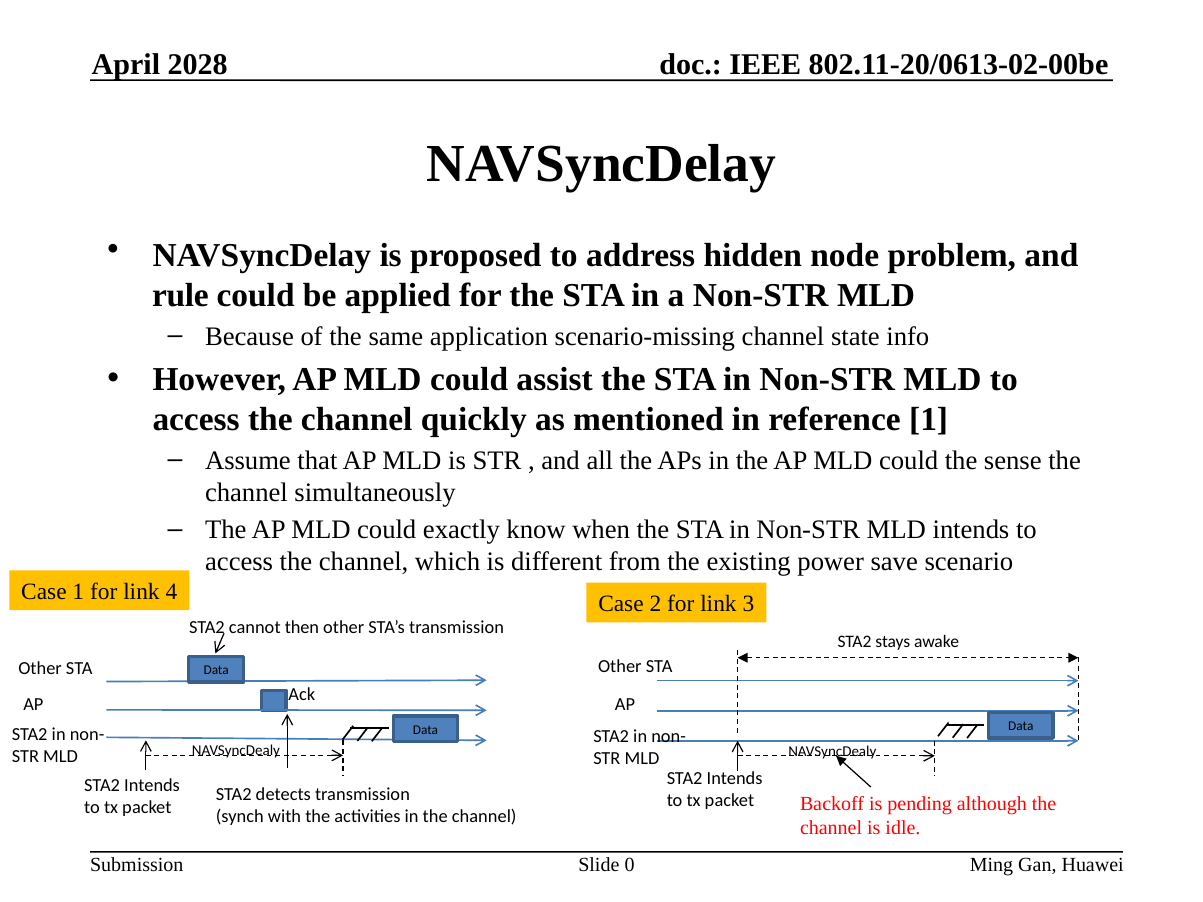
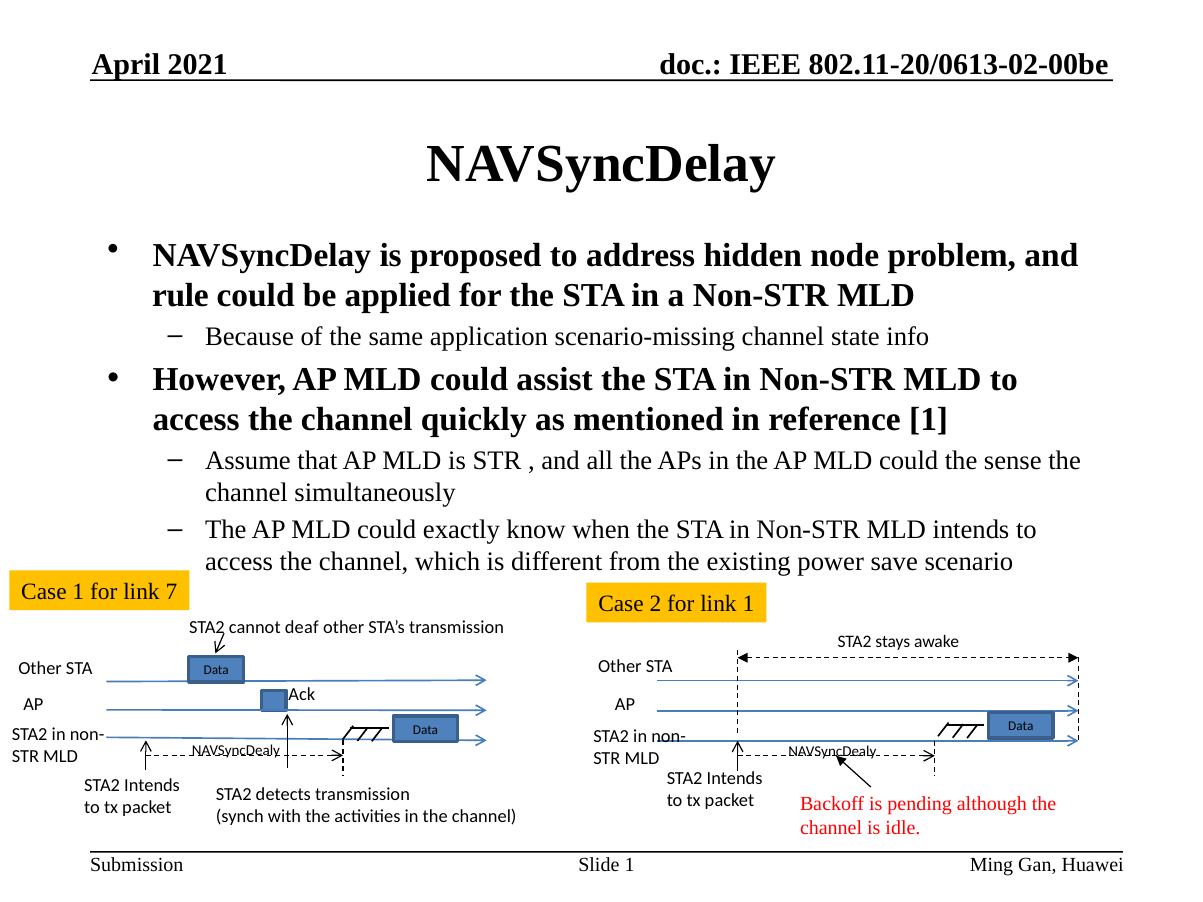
2028: 2028 -> 2021 (198, 64)
4: 4 -> 7 (171, 592)
link 3: 3 -> 1 (748, 604)
then: then -> deaf (302, 628)
Slide 0: 0 -> 1 (630, 865)
